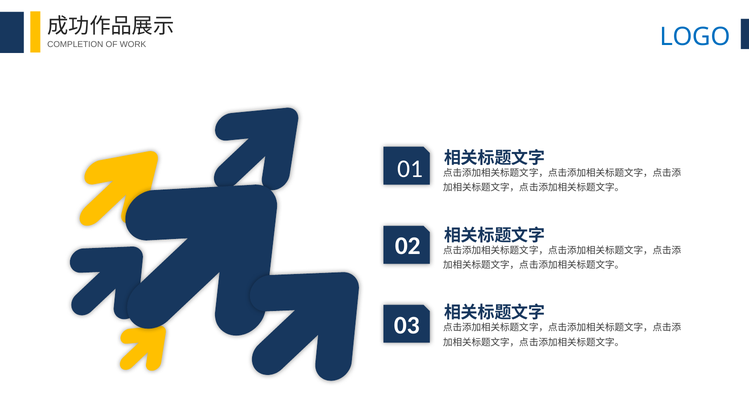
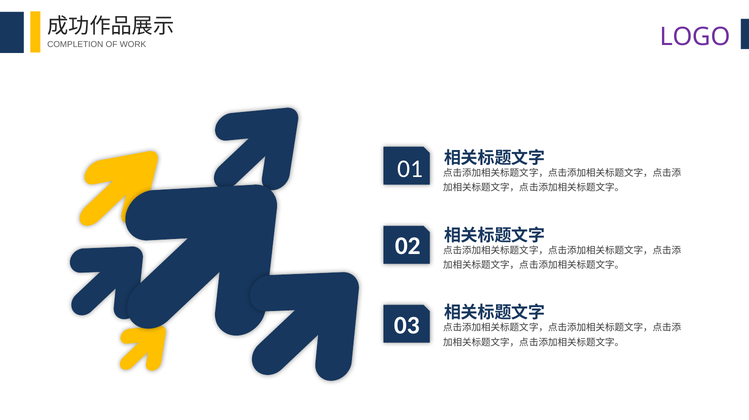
LOGO colour: blue -> purple (695, 37)
